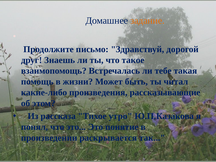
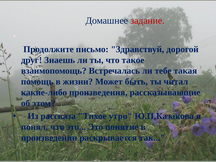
задание colour: orange -> red (148, 21)
